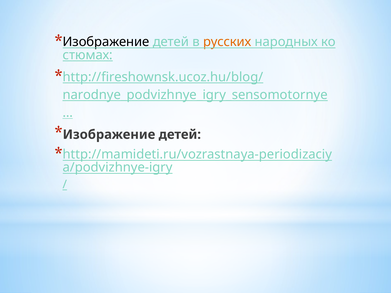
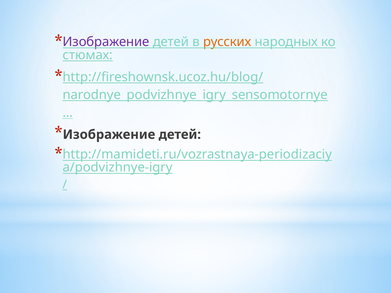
Изображение colour: black -> purple (106, 42)
